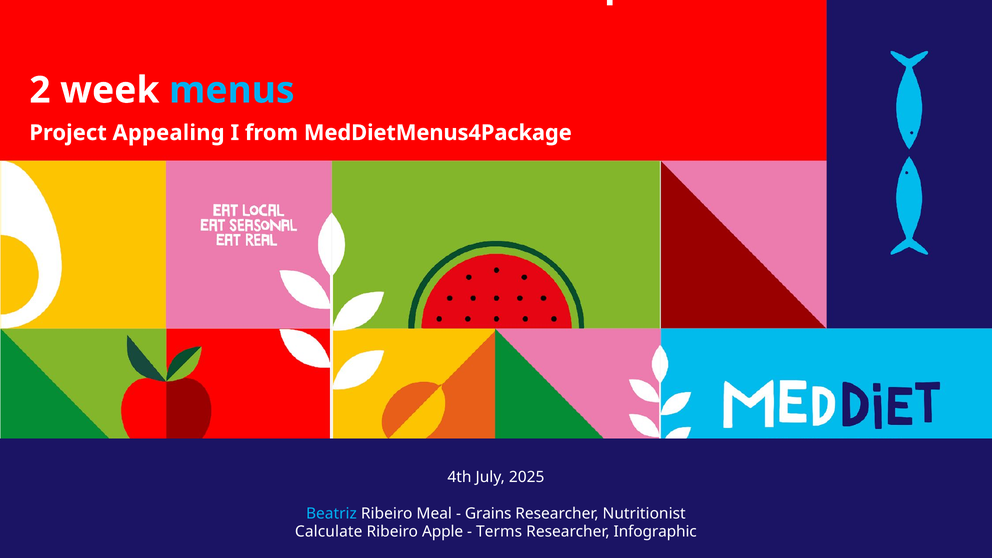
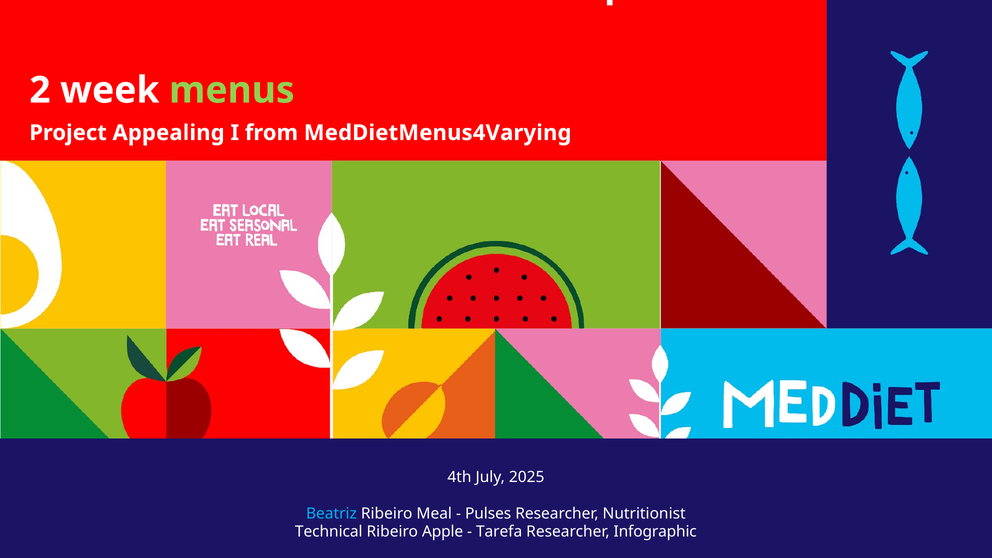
menus colour: light blue -> light green (232, 90)
MedDietMenus4Package: MedDietMenus4Package -> MedDietMenus4Varying (438, 133)
Grains: Grains -> Pulses (488, 514)
Calculate: Calculate -> Technical (329, 532)
Terms: Terms -> Tarefa (499, 532)
